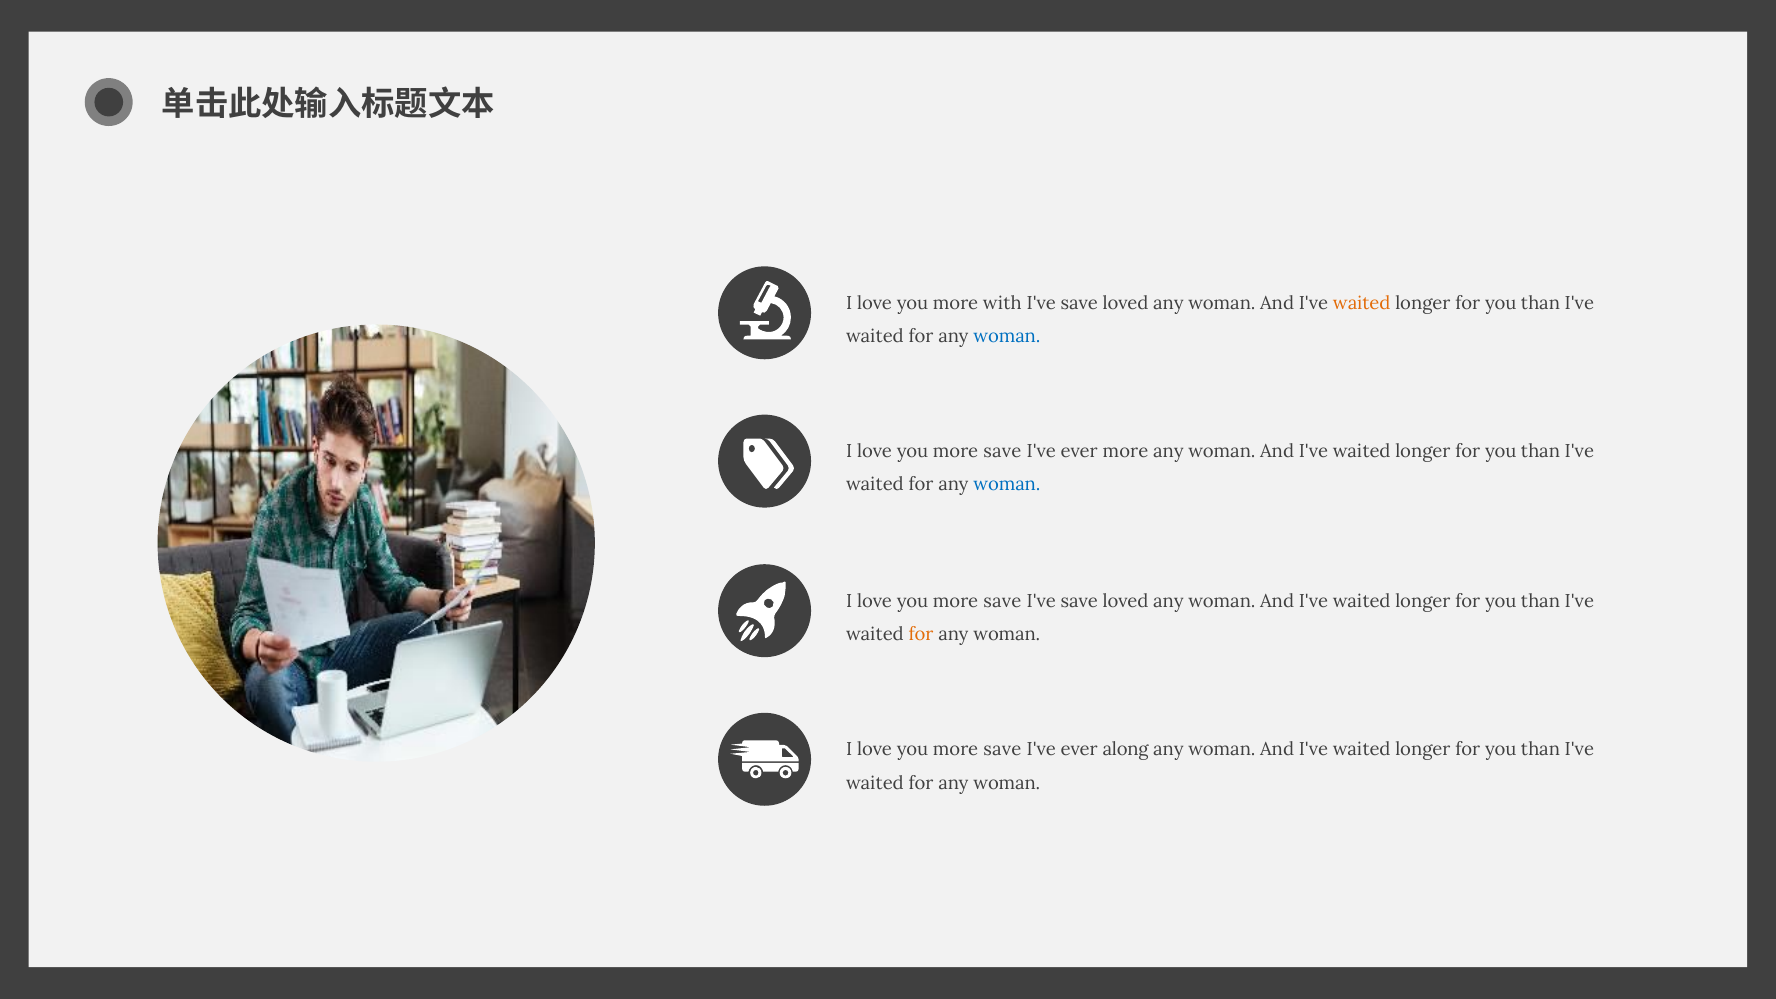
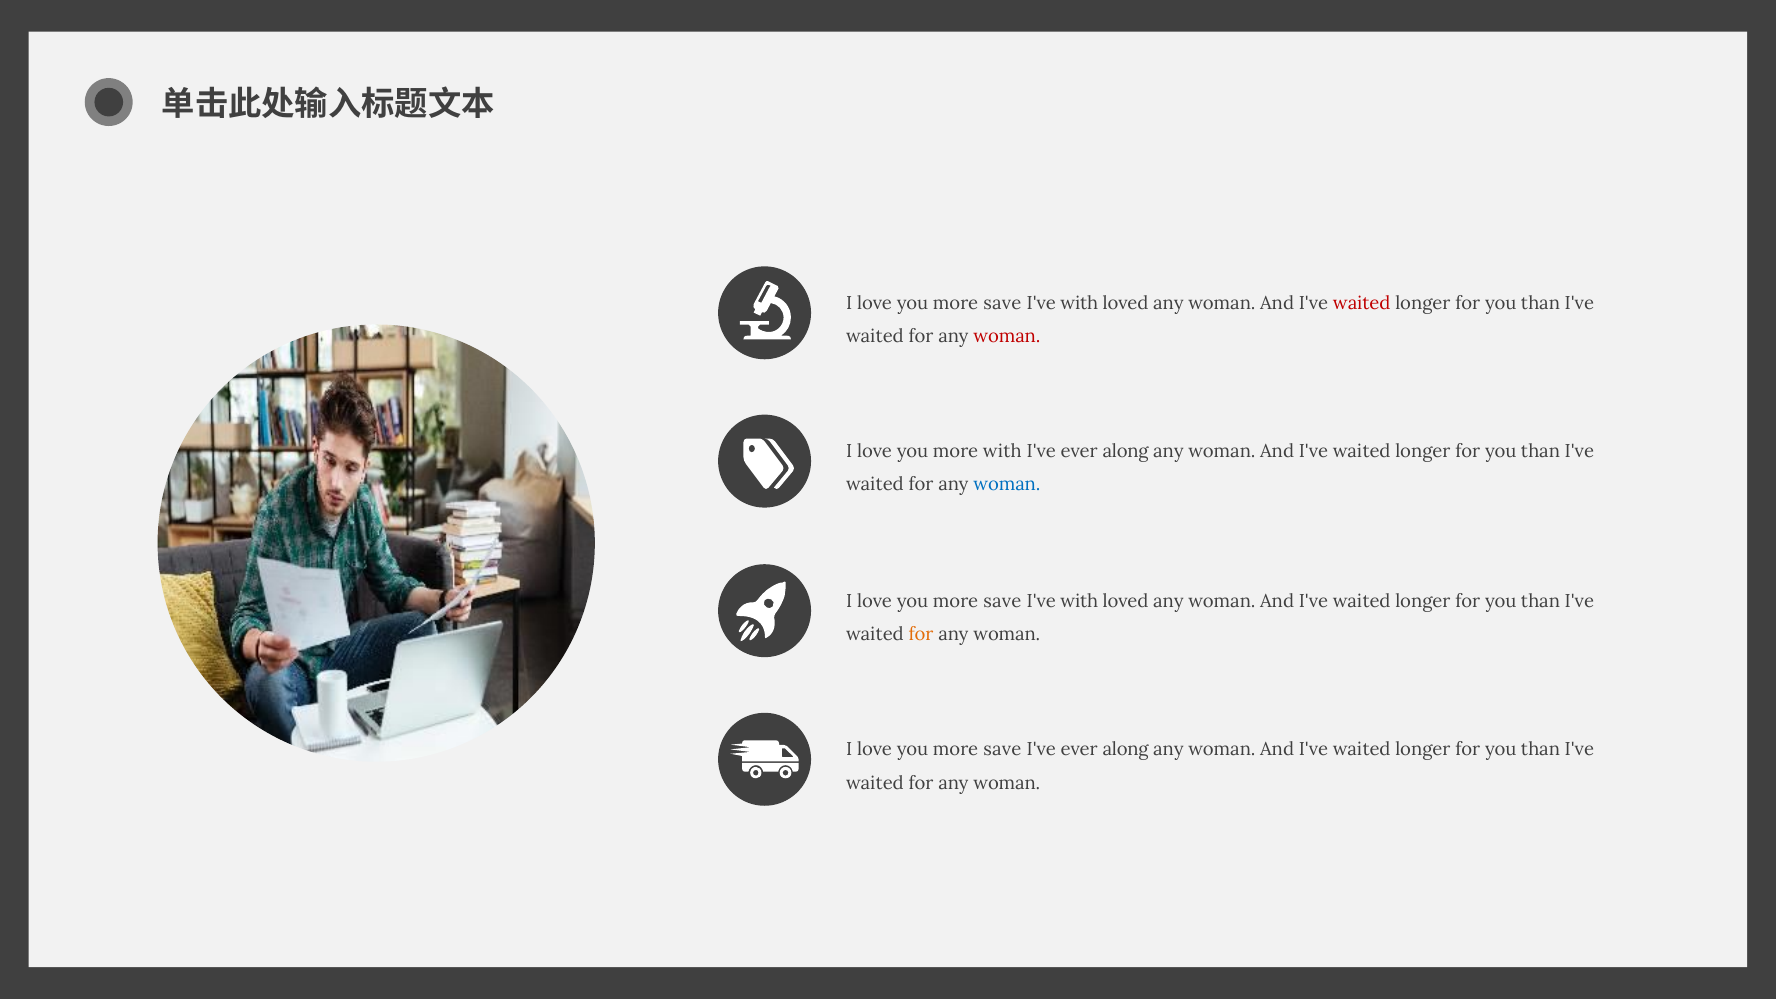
with: with -> save (1002, 303)
save: save -> with (1079, 303)
waited colour: orange -> red (1362, 303)
woman colour: blue -> red (1007, 336)
save: save -> with (1002, 451)
more: more -> along (1126, 451)
save: save -> with (1079, 601)
